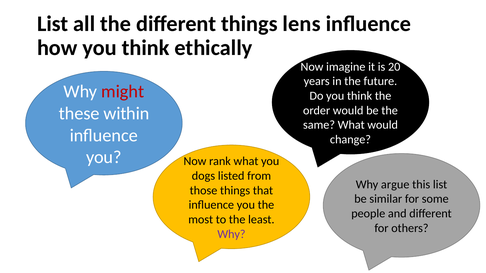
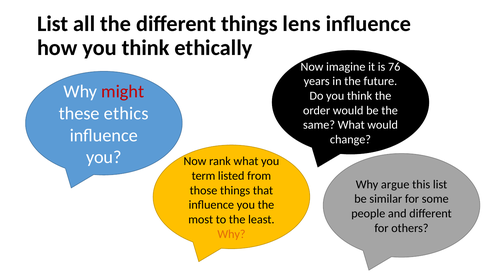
20: 20 -> 76 (394, 67)
within: within -> ethics (126, 114)
dogs: dogs -> term (204, 176)
Why colour: purple -> orange (231, 234)
